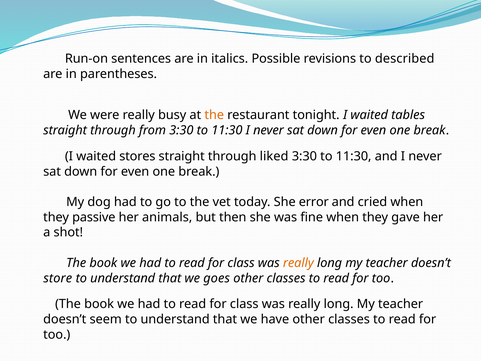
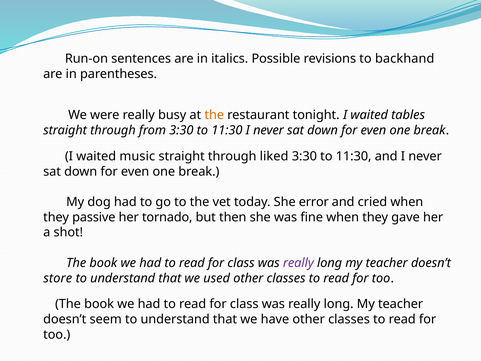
described: described -> backhand (405, 59)
stores: stores -> music (137, 156)
animals: animals -> tornado (167, 217)
really colour: orange -> purple (298, 263)
goes: goes -> used (217, 278)
